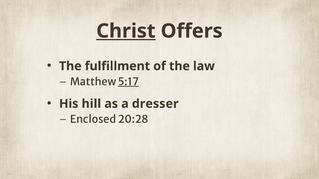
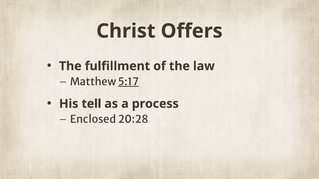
Christ underline: present -> none (126, 31)
hill: hill -> tell (91, 104)
dresser: dresser -> process (155, 104)
